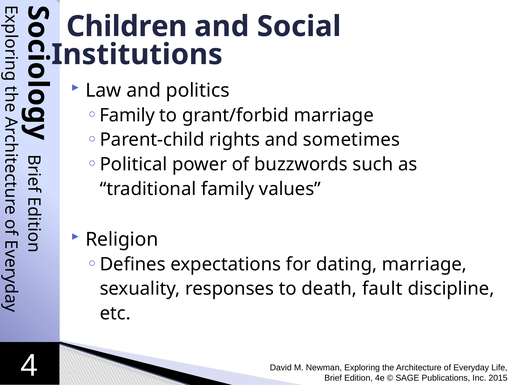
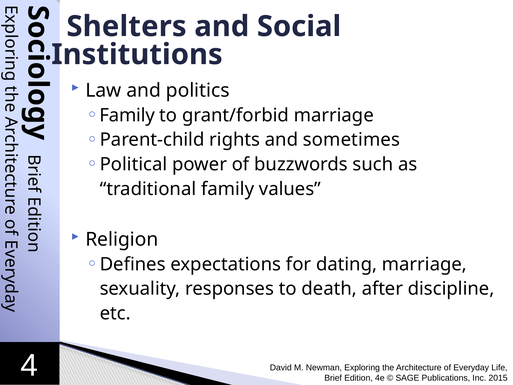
Children: Children -> Shelters (126, 26)
fault: fault -> after (382, 289)
